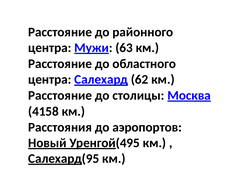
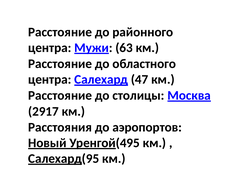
62: 62 -> 47 (140, 80)
4158: 4158 -> 2917 (43, 111)
